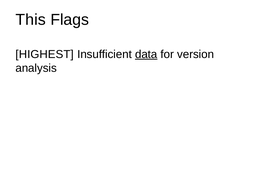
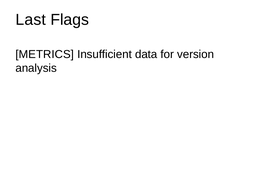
This: This -> Last (31, 20)
HIGHEST: HIGHEST -> METRICS (45, 54)
data underline: present -> none (146, 54)
